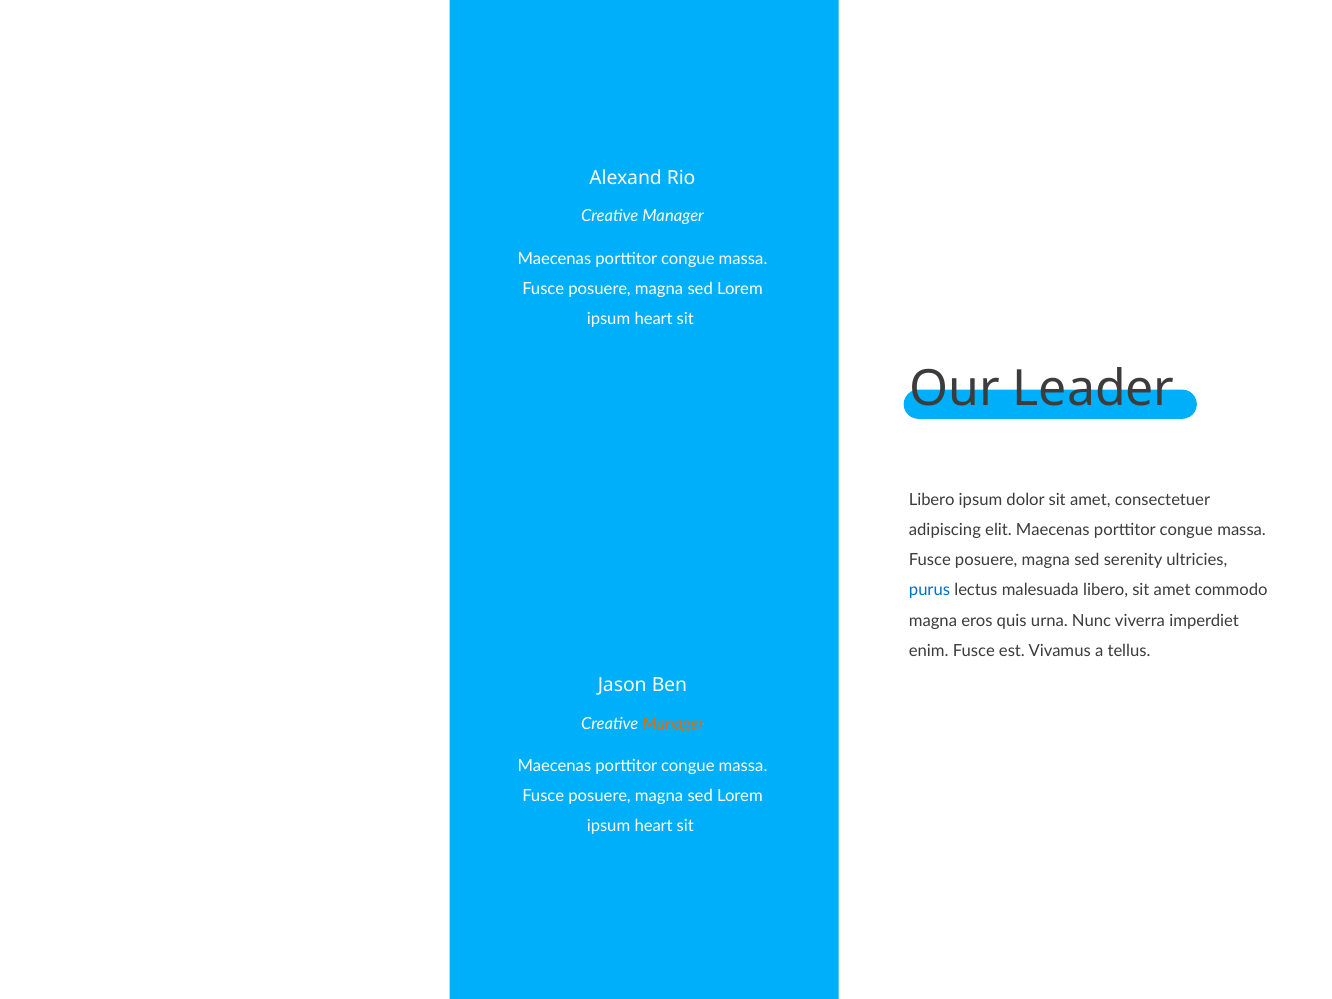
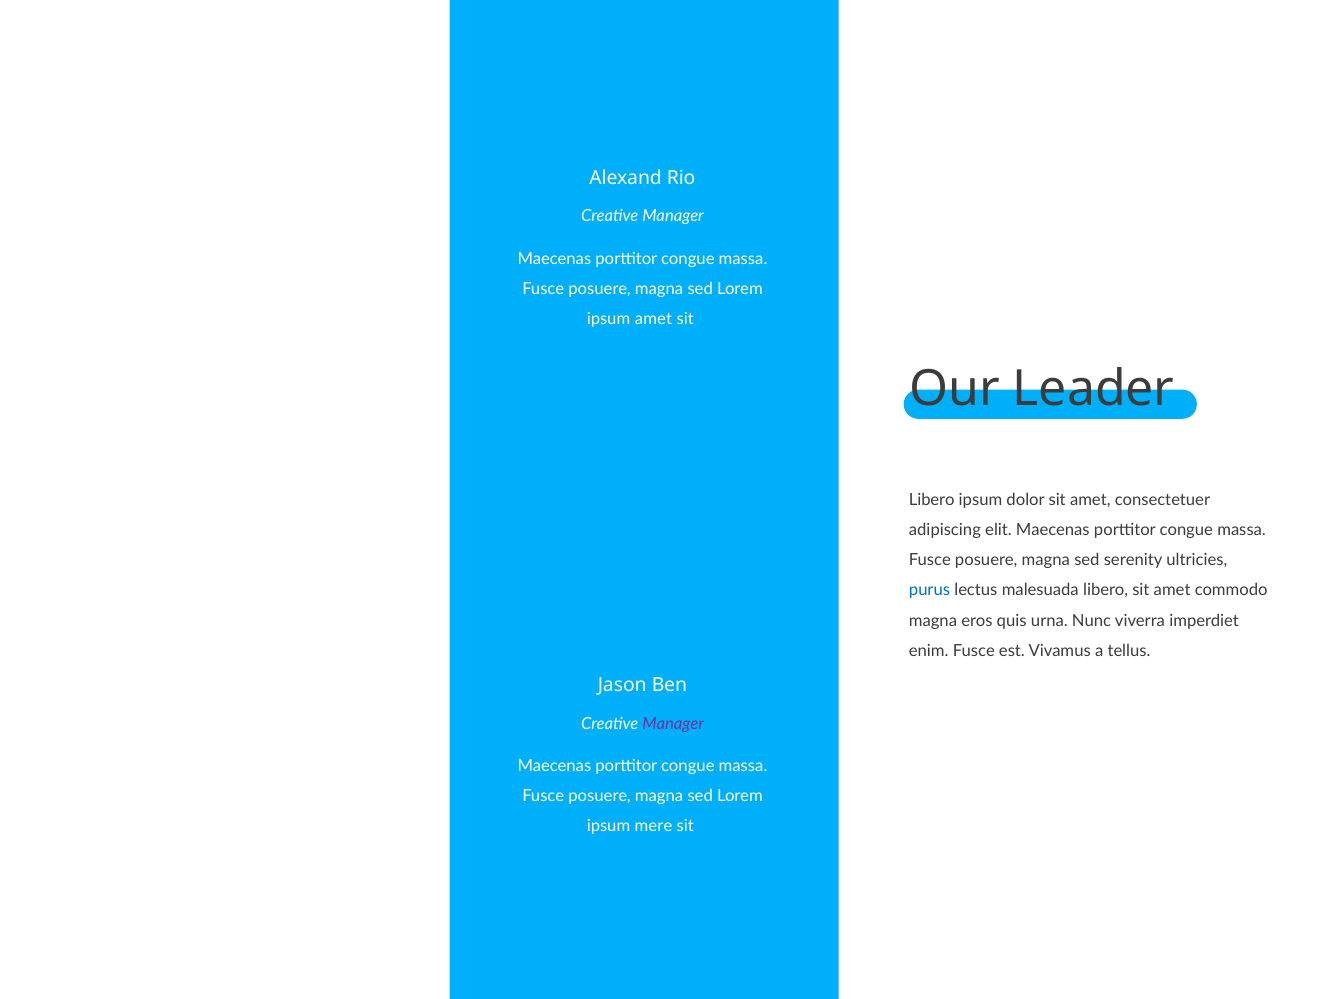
heart: heart -> amet (654, 319)
Manager colour: orange -> purple (673, 724)
heart: heart -> mere (654, 826)
